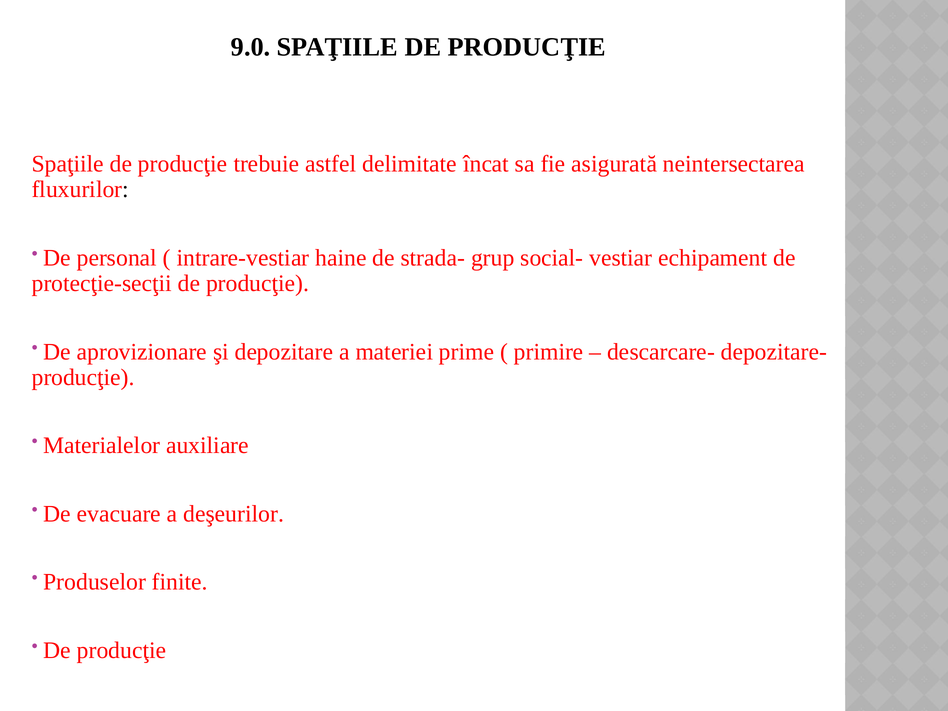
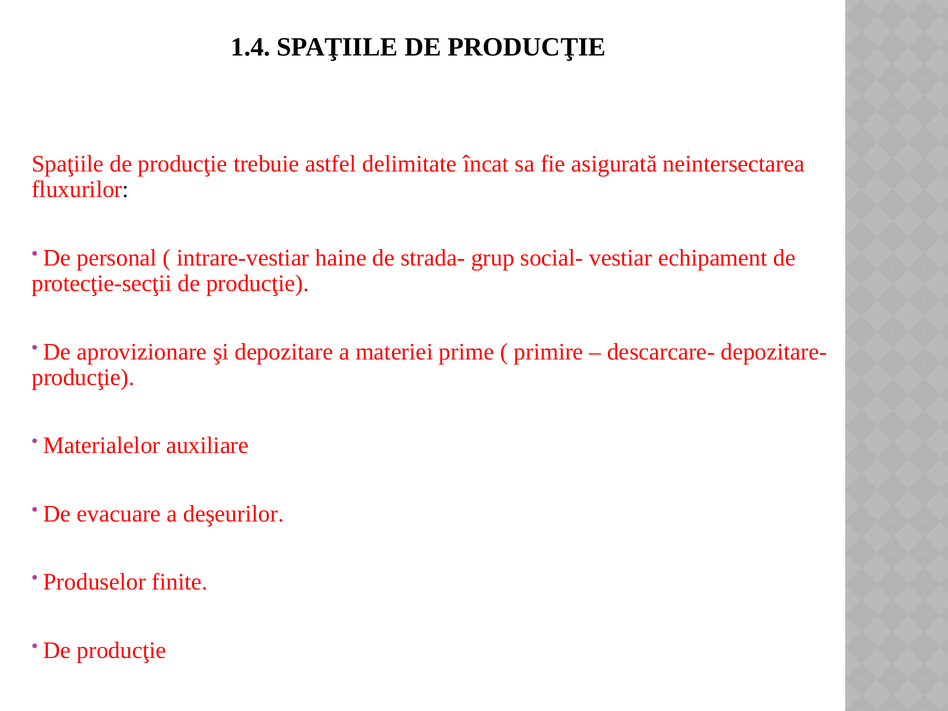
9.0: 9.0 -> 1.4 (251, 47)
